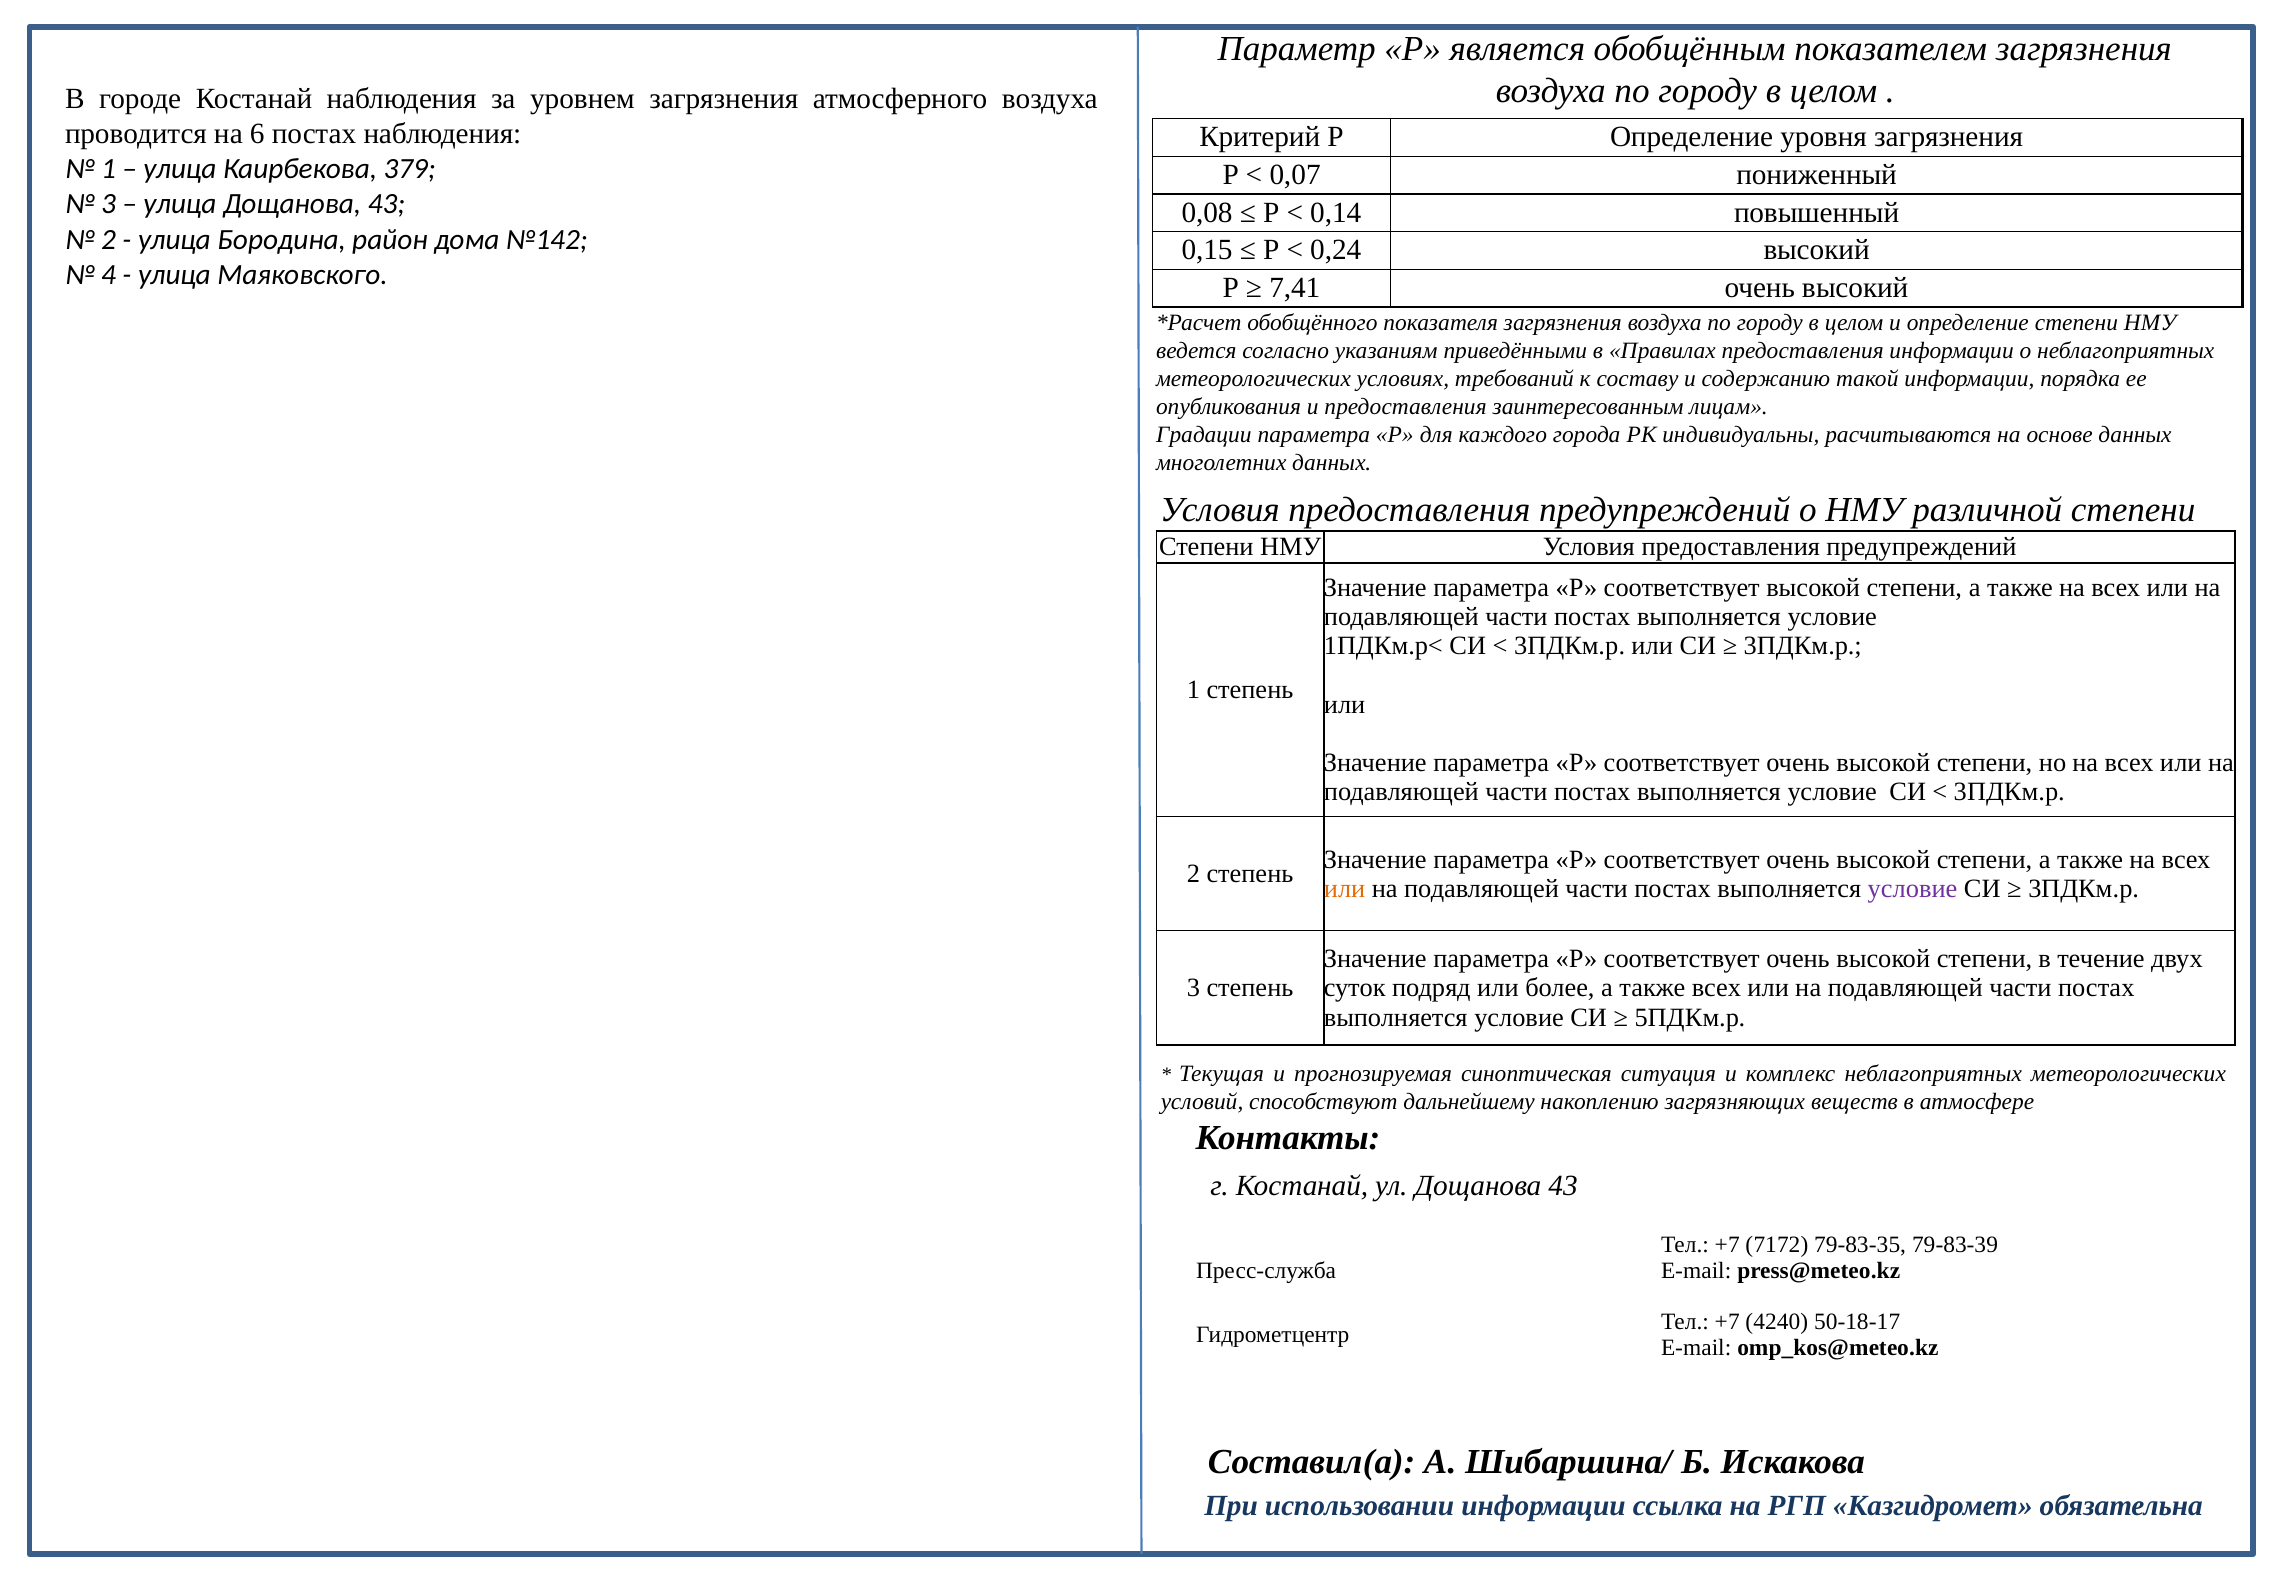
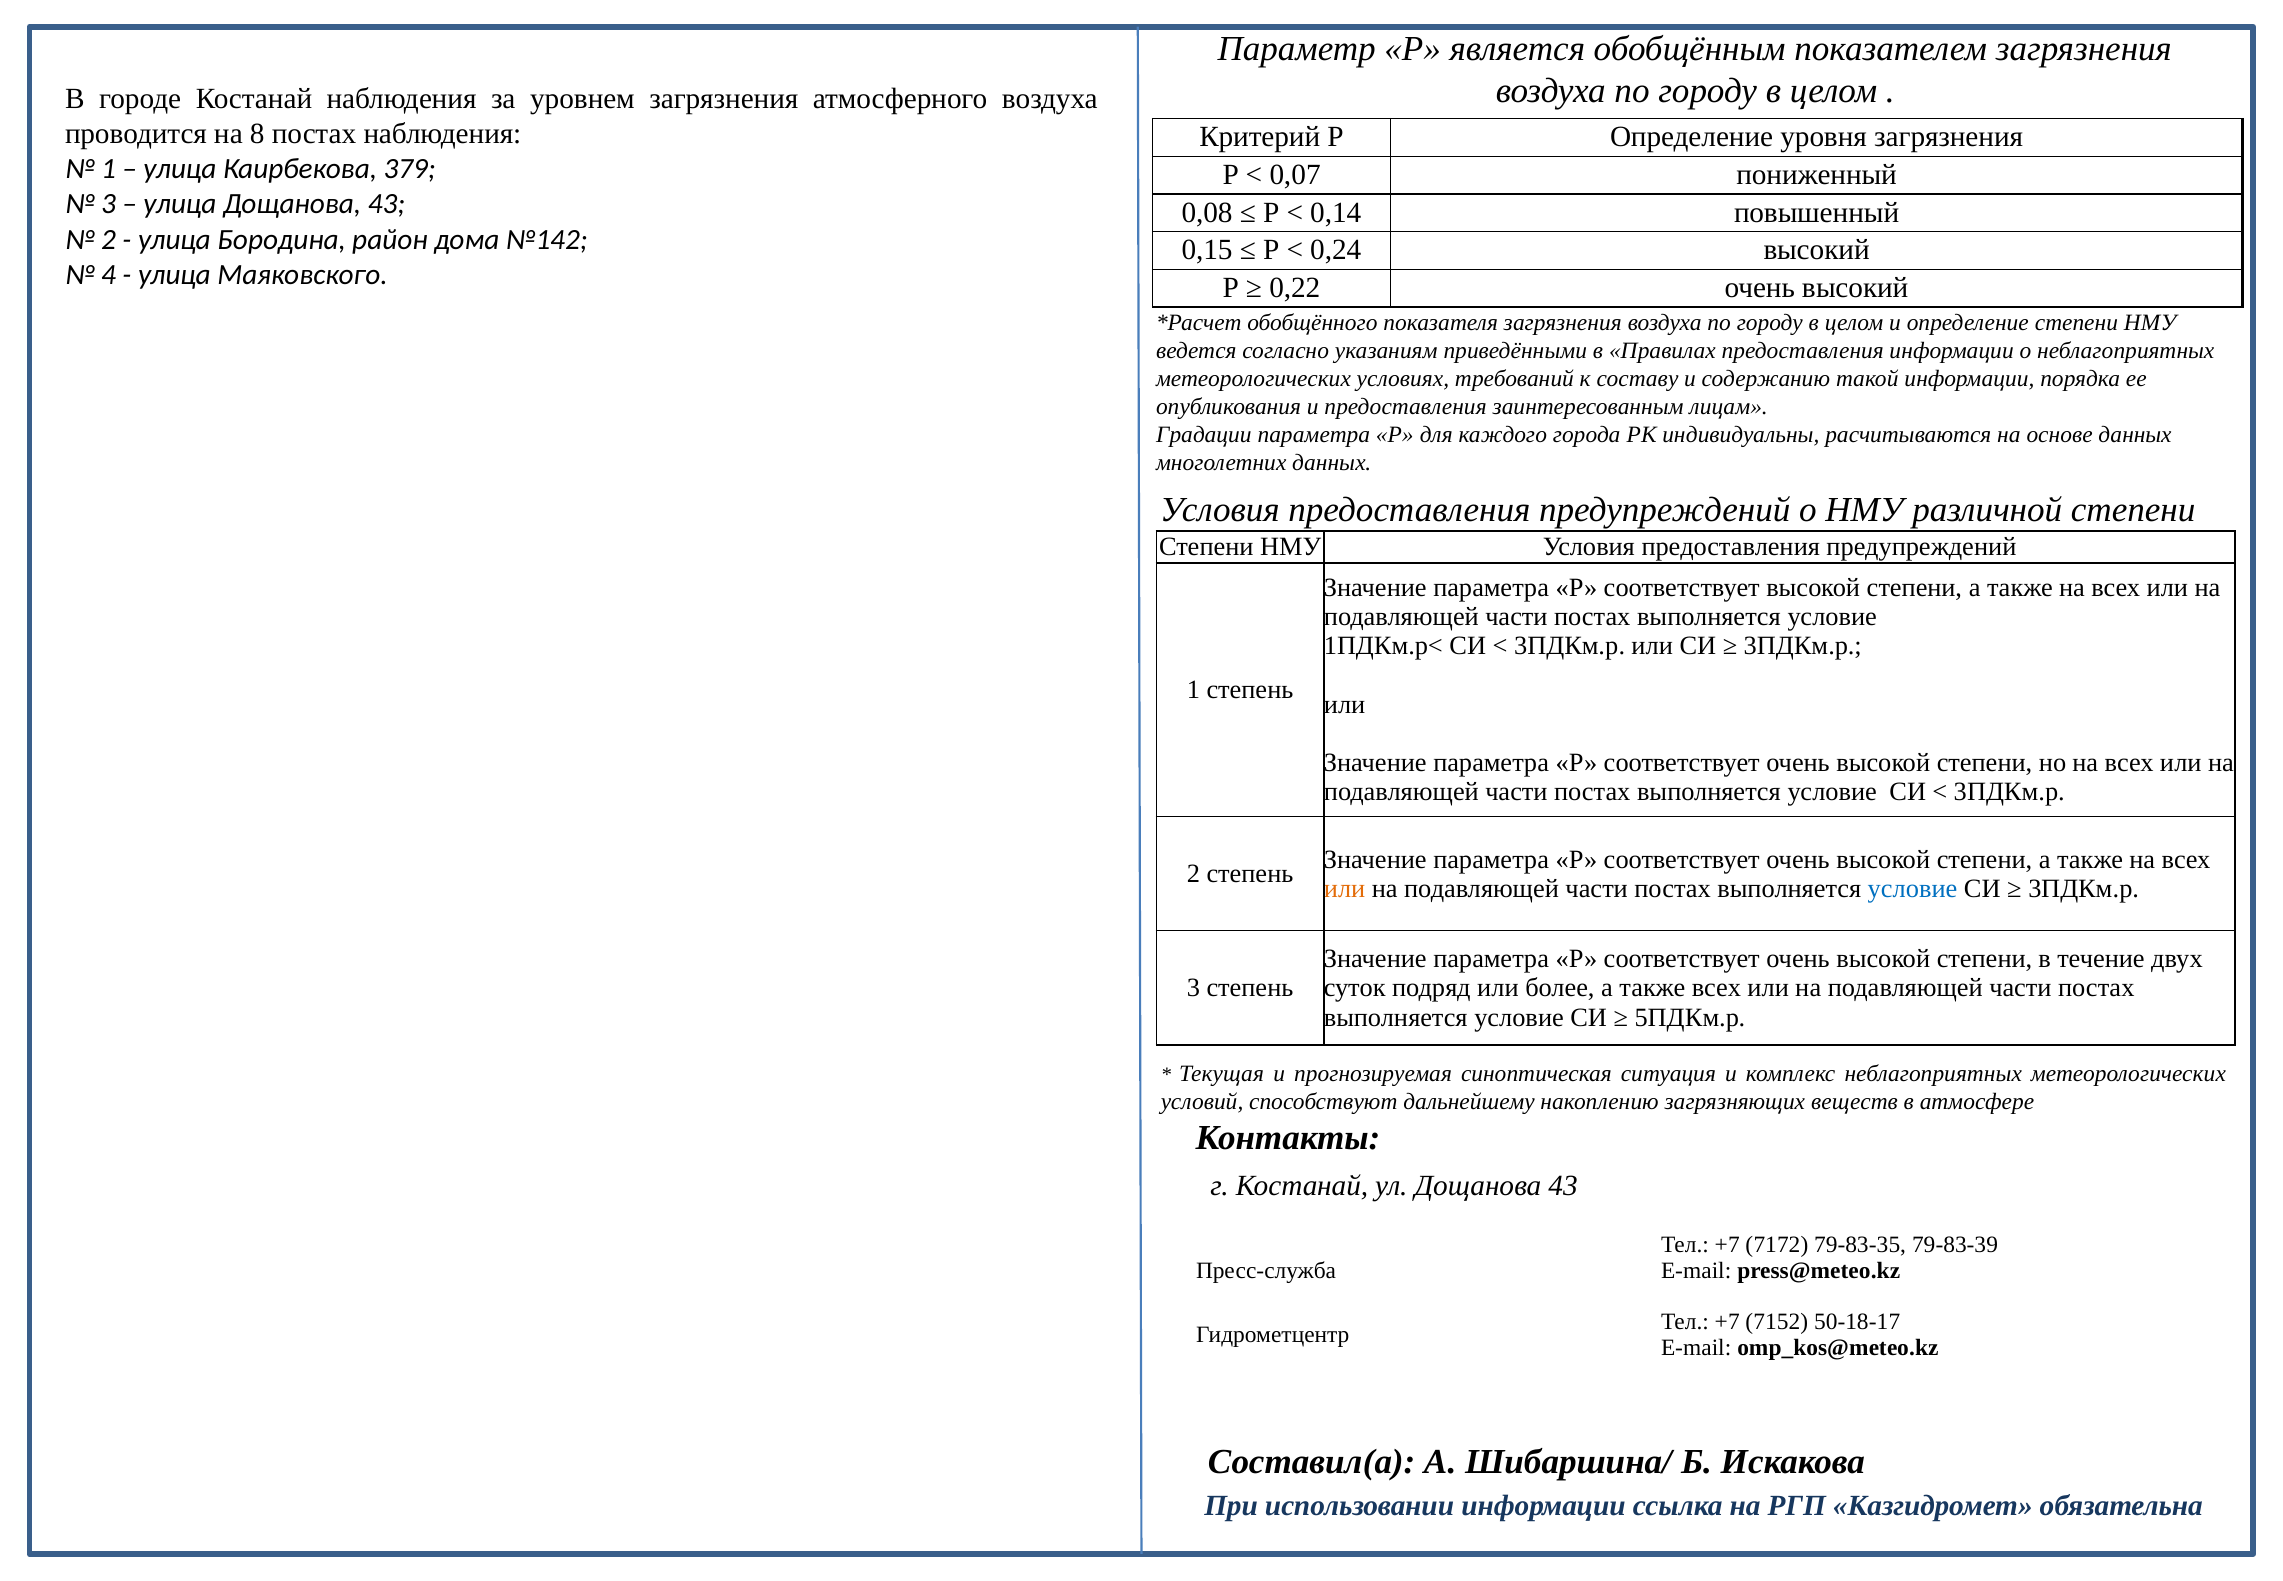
6: 6 -> 8 (257, 134)
7,41: 7,41 -> 0,22 (1295, 288)
условие colour: purple -> blue (1913, 888)
4240: 4240 -> 7152 (1777, 1322)
